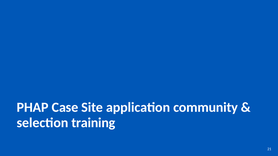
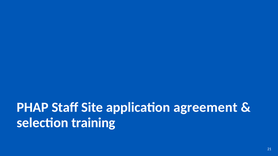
Case: Case -> Staff (65, 108)
community: community -> agreement (205, 108)
